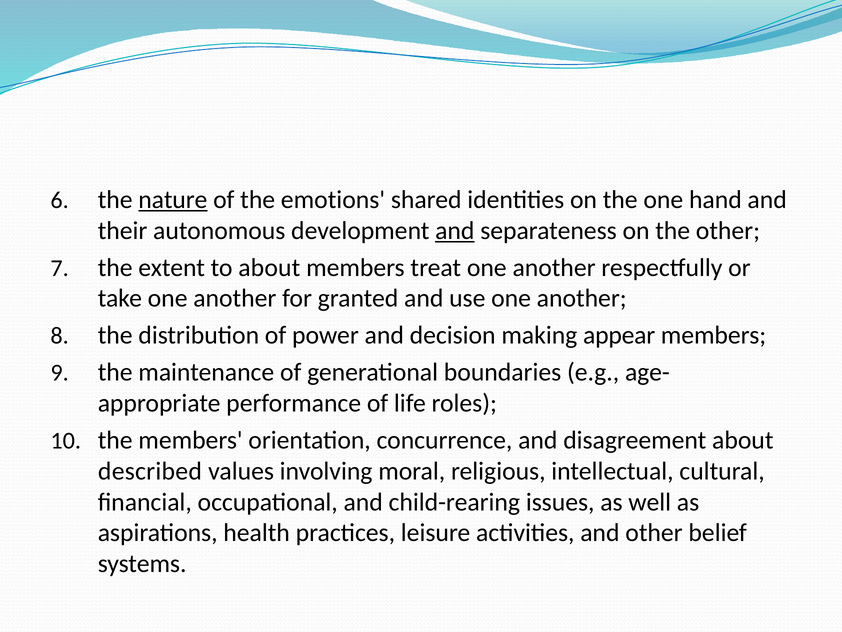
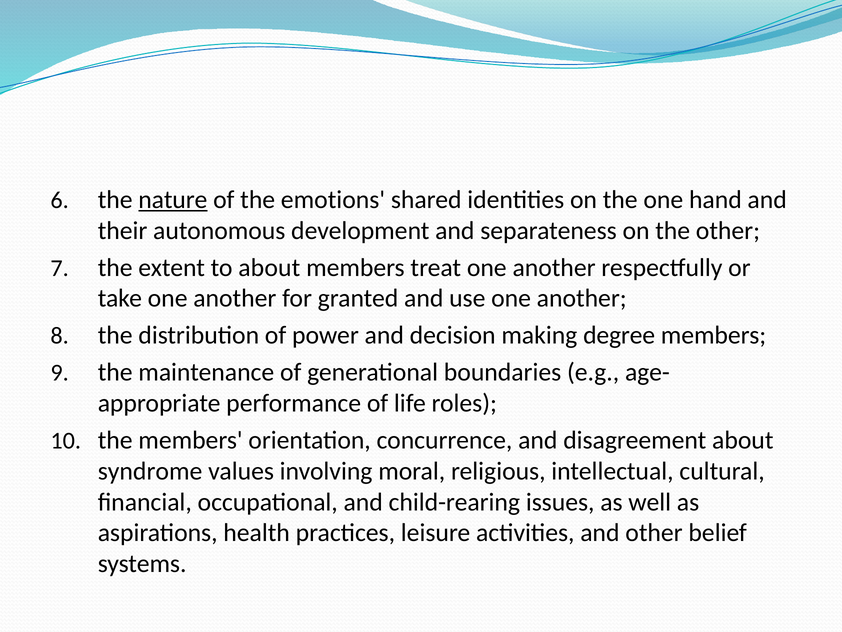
and underline: present -> none (455, 230)
appear: appear -> degree (619, 335)
described: described -> syndrome (150, 471)
